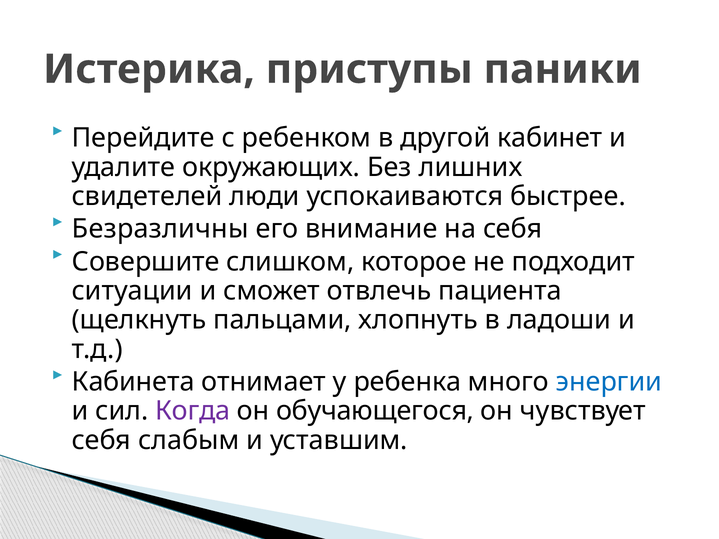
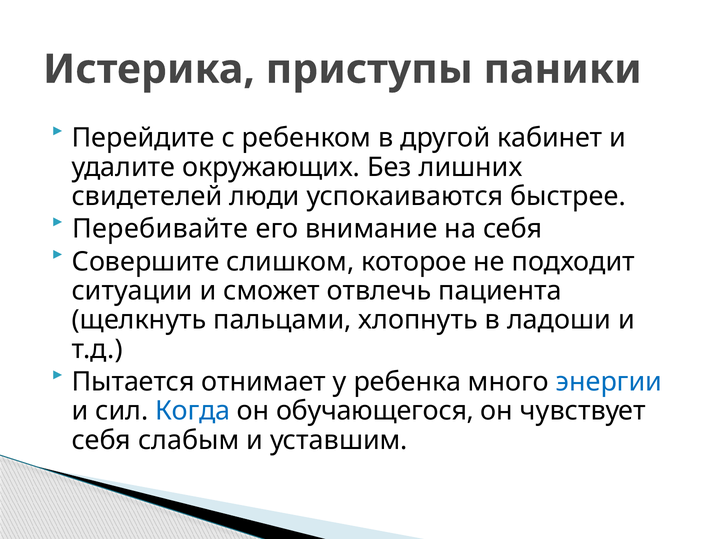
Безразличны: Безразличны -> Перебивайте (160, 229)
Кабинета: Кабинета -> Пытается (133, 382)
Когда colour: purple -> blue (193, 411)
